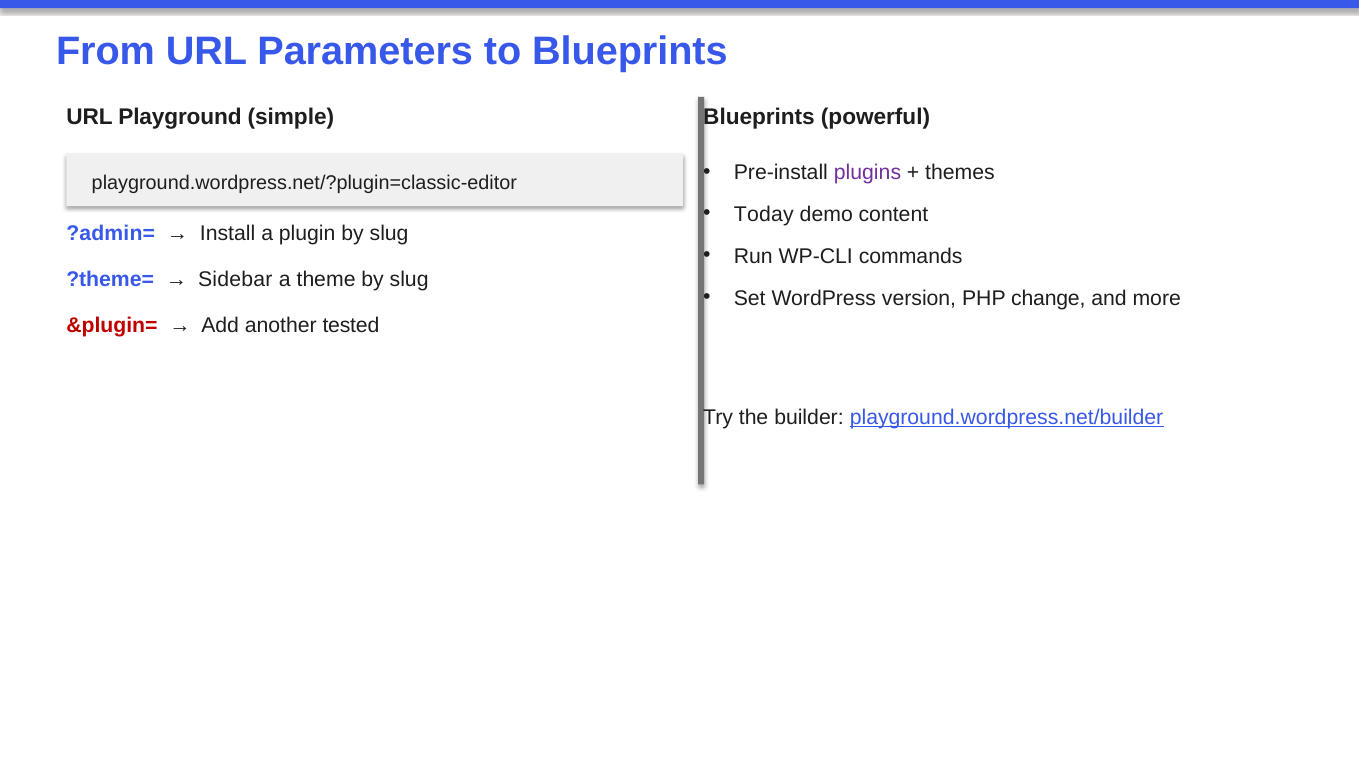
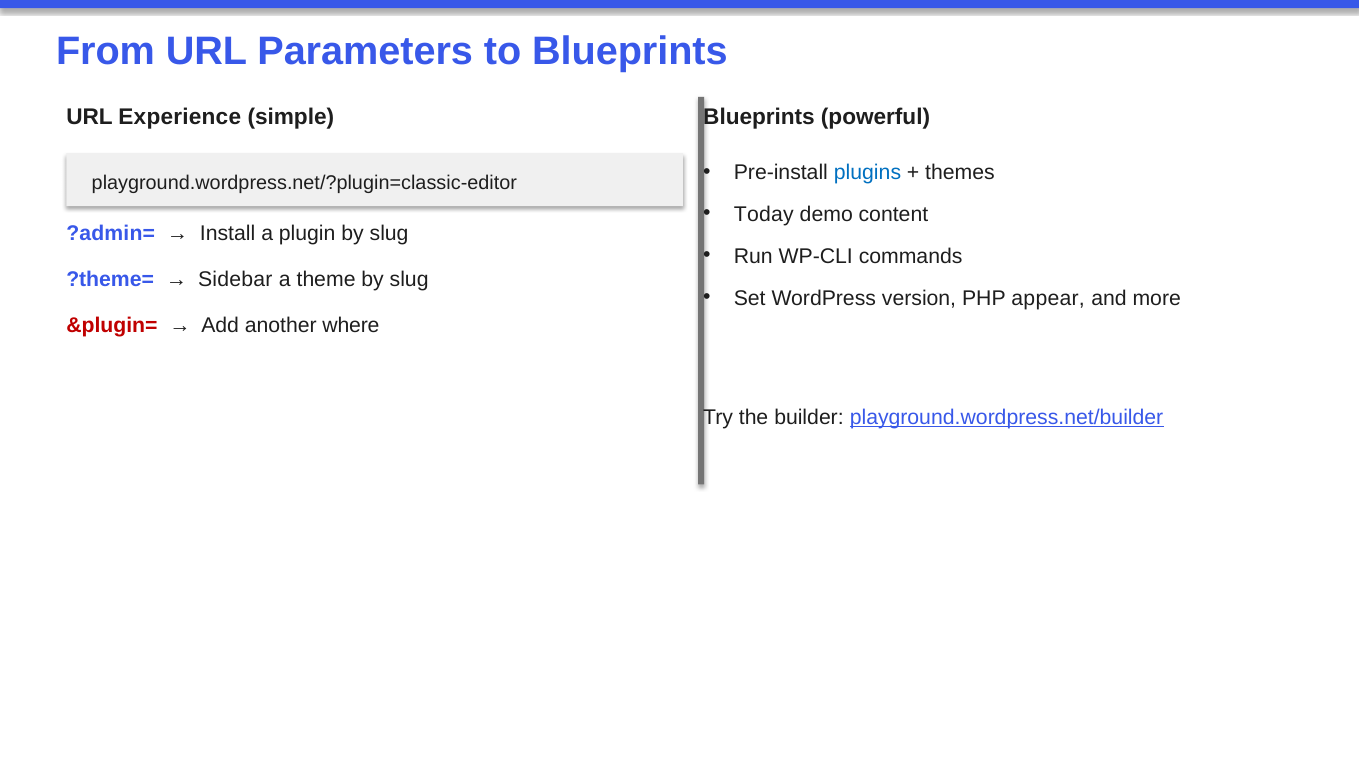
Playground: Playground -> Experience (180, 117)
plugins colour: purple -> blue (867, 172)
change: change -> appear (1048, 298)
tested: tested -> where (351, 325)
